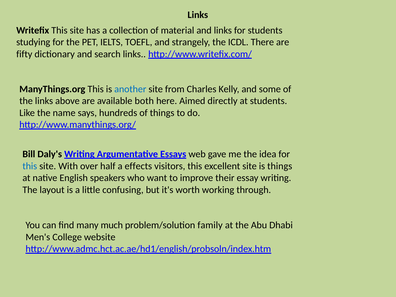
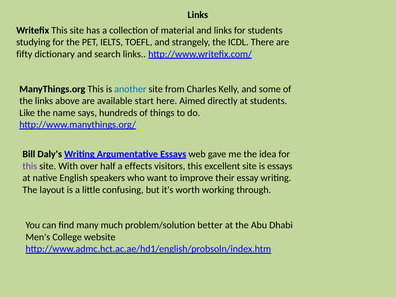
both: both -> start (144, 101)
this colour: blue -> purple (30, 166)
is things: things -> essays (280, 166)
family: family -> better (210, 225)
